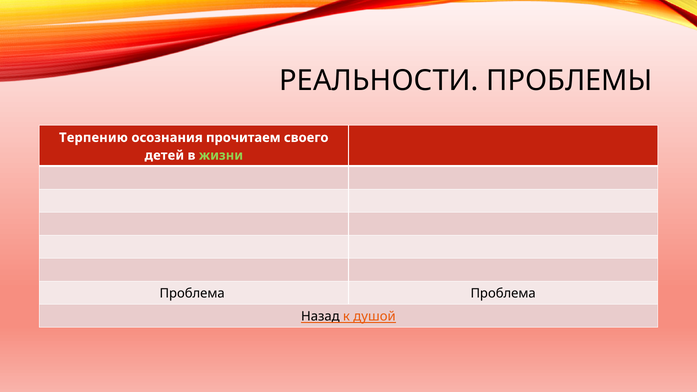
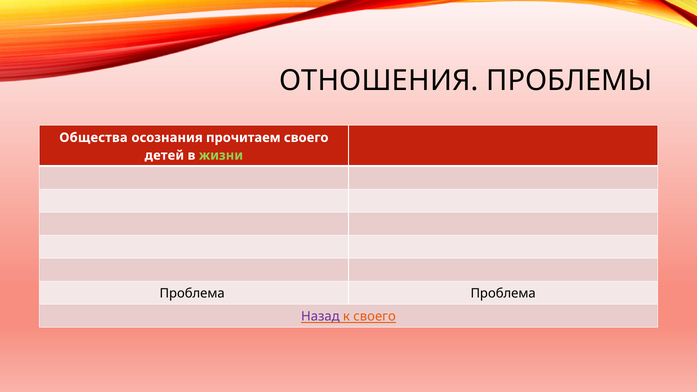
РЕАЛЬНОСТИ: РЕАЛЬНОСТИ -> ОТНОШЕНИЯ (379, 80)
Терпению: Терпению -> Общества (93, 138)
Назад colour: black -> purple (320, 317)
к душой: душой -> своего (375, 317)
